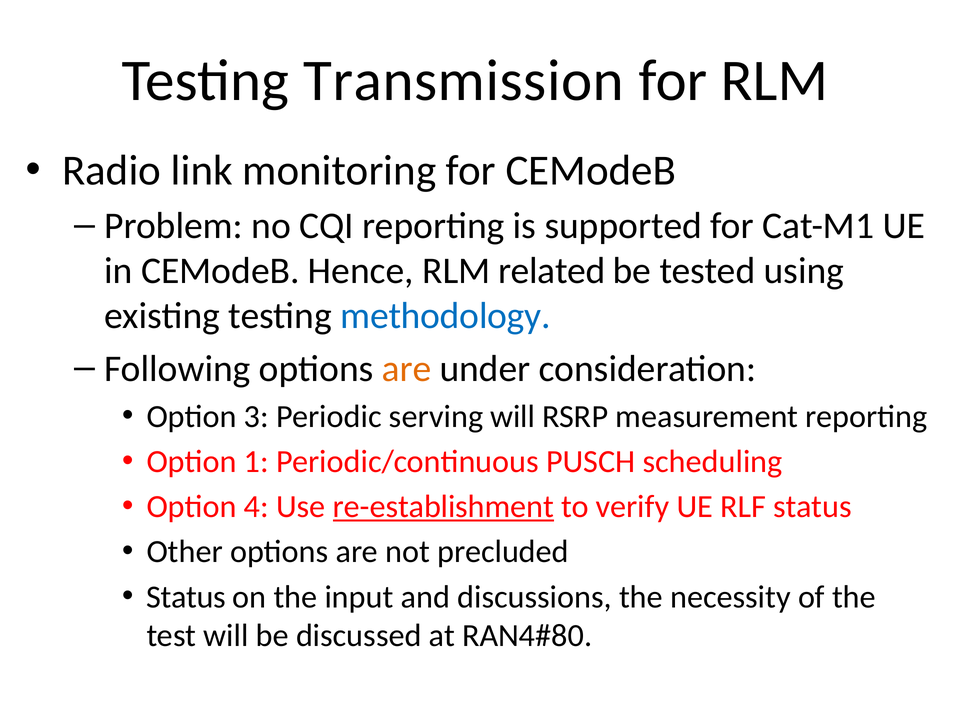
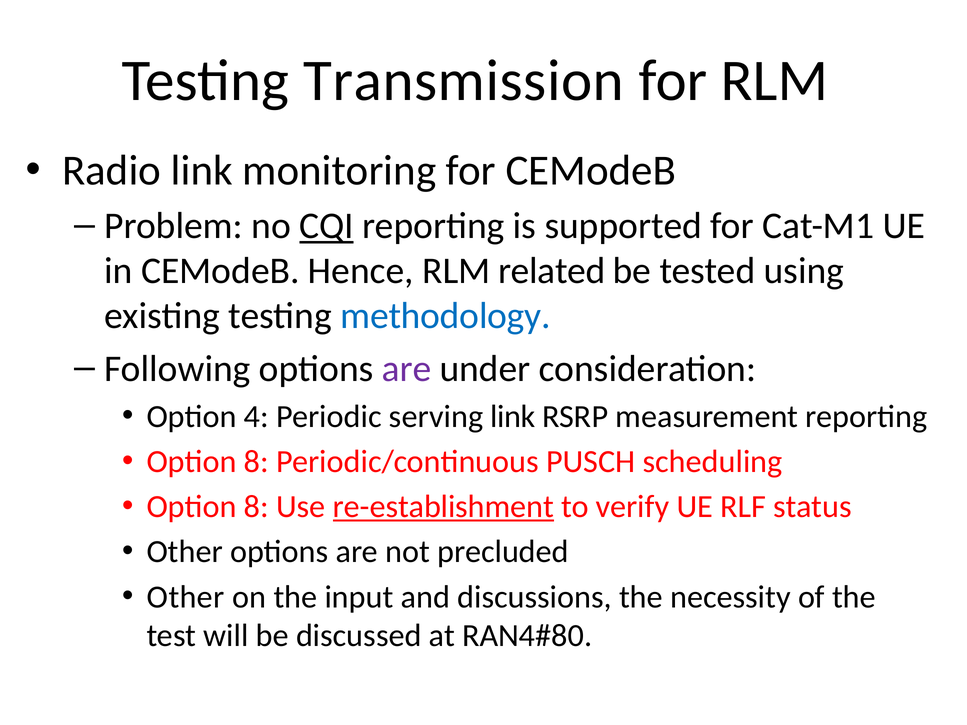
CQI underline: none -> present (327, 226)
are colour: orange -> purple (407, 369)
3: 3 -> 4 (256, 417)
serving will: will -> link (513, 417)
1: 1 -> 8 (256, 462)
4: 4 -> 8 (256, 507)
Status: Status -> Other (186, 597)
